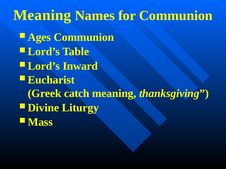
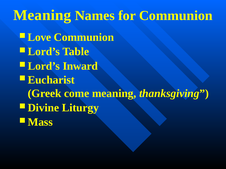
Ages: Ages -> Love (39, 37)
catch: catch -> come (77, 94)
